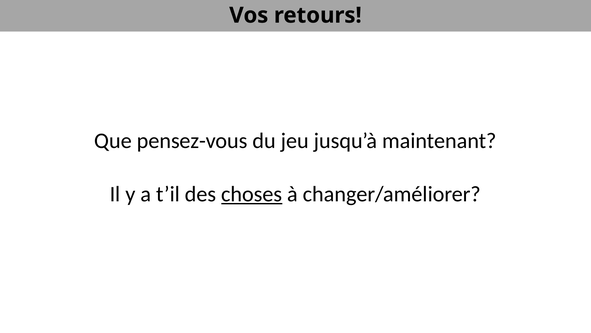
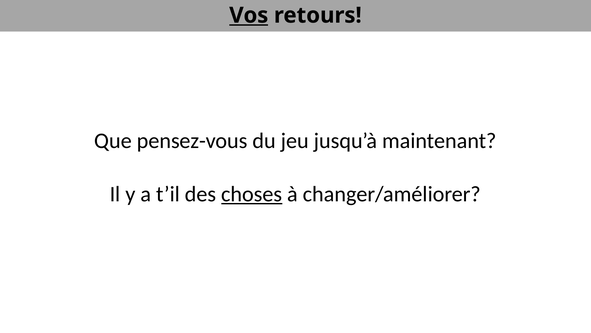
Vos underline: none -> present (249, 15)
